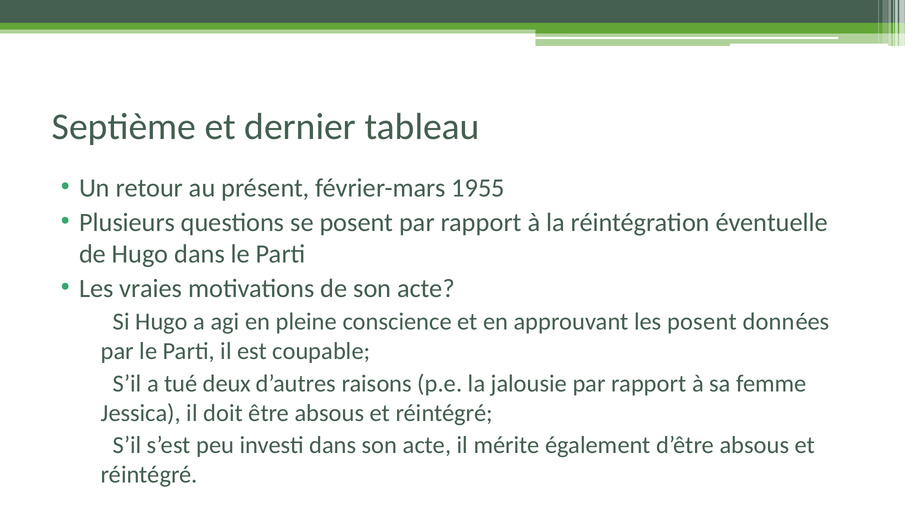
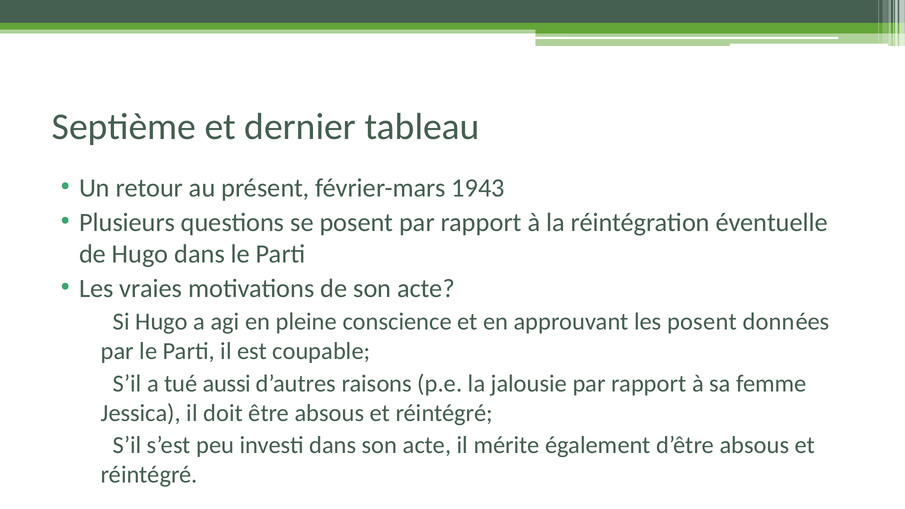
1955: 1955 -> 1943 (478, 188)
deux: deux -> aussi (227, 384)
